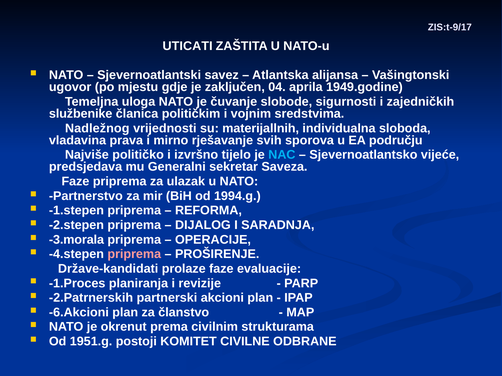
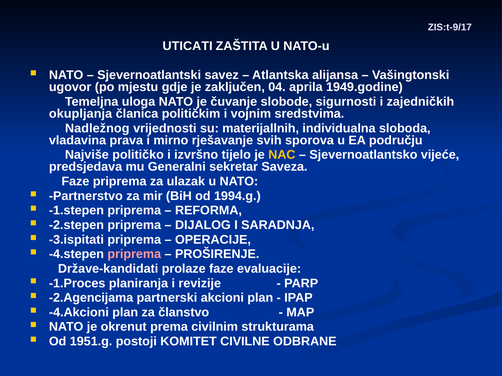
službenike: službenike -> okupljanja (81, 114)
NAC colour: light blue -> yellow (282, 155)
-3.morala: -3.morala -> -3.ispitati (76, 240)
-2.Patrnerskih: -2.Patrnerskih -> -2.Agencijama (91, 298)
-6.Akcioni: -6.Akcioni -> -4.Akcioni (79, 313)
